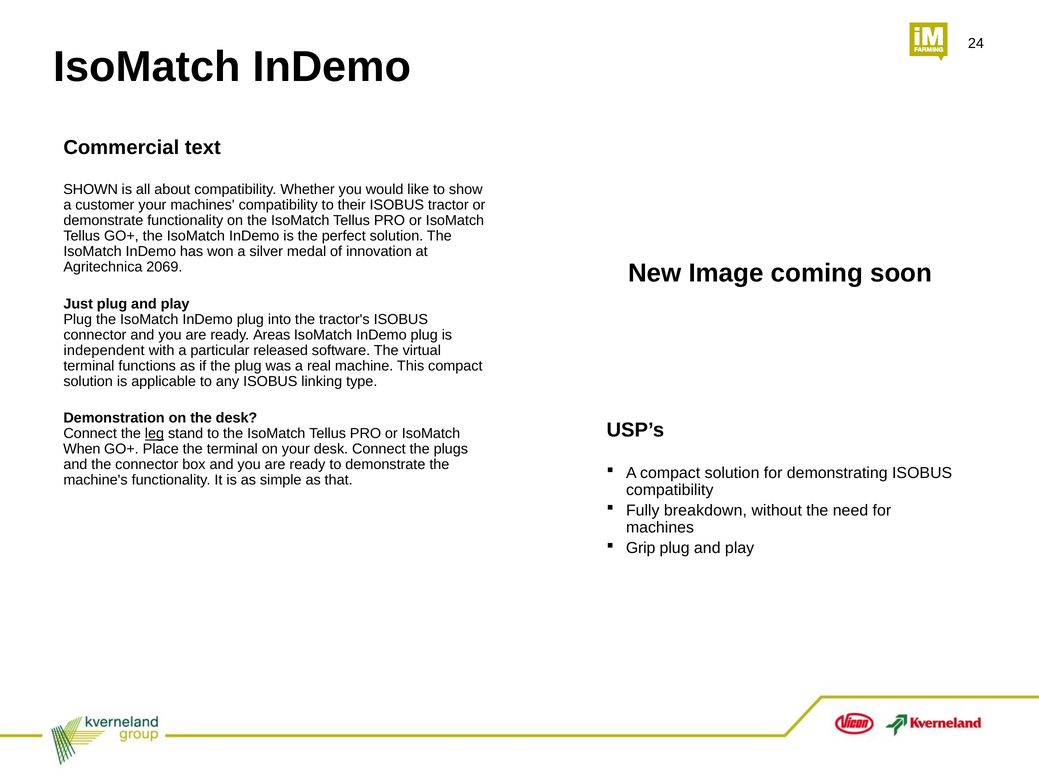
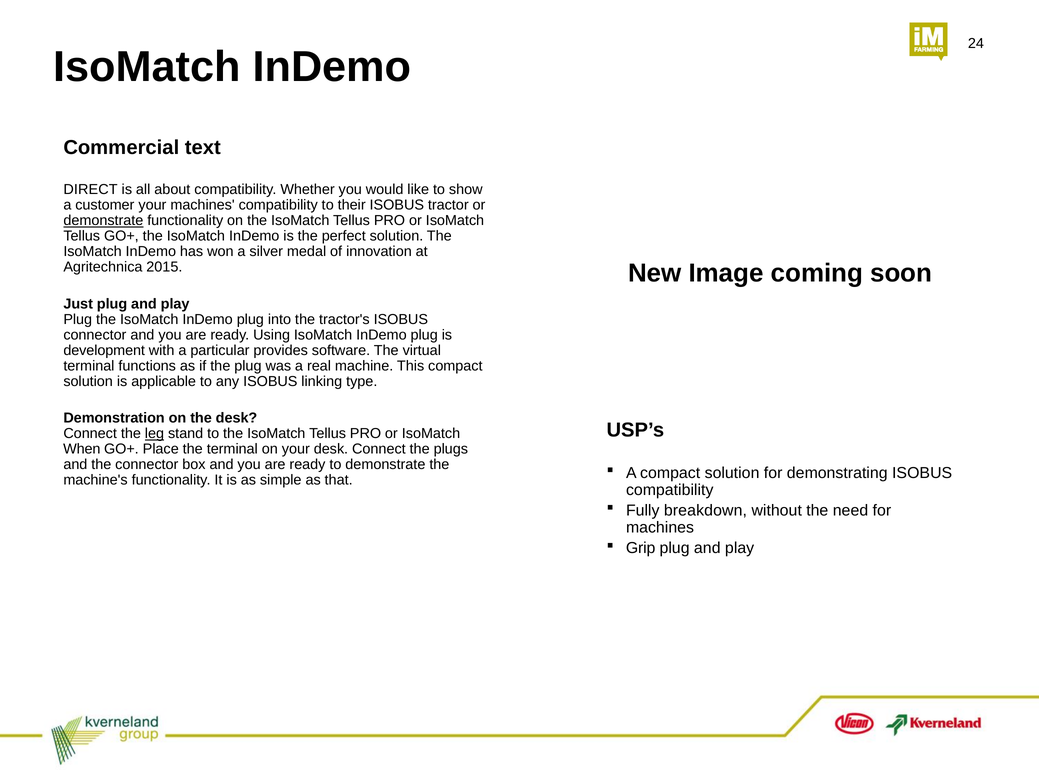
SHOWN: SHOWN -> DIRECT (90, 190)
demonstrate underline: none -> present (103, 221)
2069: 2069 -> 2015 (164, 267)
Areas: Areas -> Using (272, 335)
independent: independent -> development (104, 351)
released: released -> provides (281, 351)
